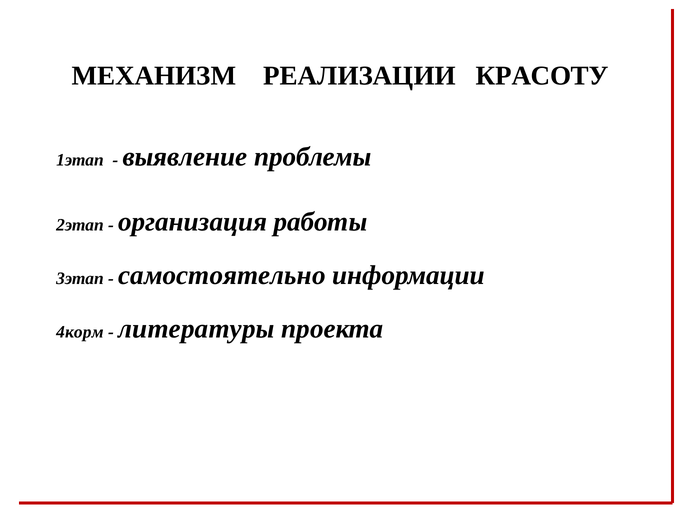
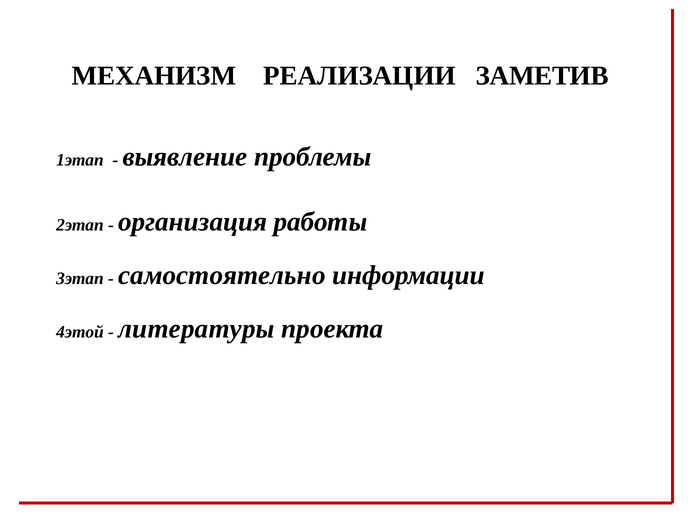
КРАСОТУ: КРАСОТУ -> ЗАМЕТИВ (542, 76)
4корм: 4корм -> 4этой (80, 332)
